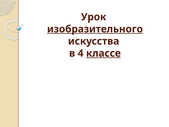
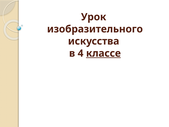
изобразительного underline: present -> none (95, 29)
